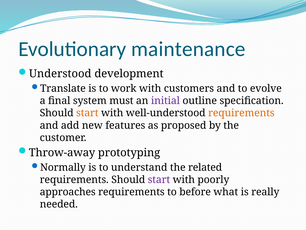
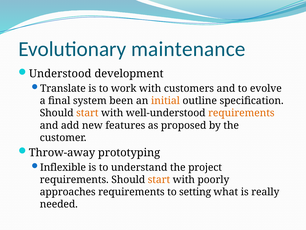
must: must -> been (121, 101)
initial colour: purple -> orange (165, 101)
Normally: Normally -> Inflexible (63, 167)
related: related -> project (205, 167)
start colour: purple -> orange (159, 179)
before: before -> setting (195, 192)
